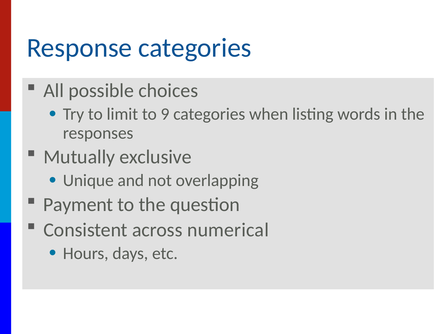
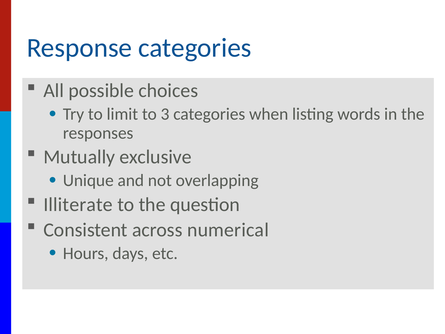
9: 9 -> 3 (165, 114)
Payment: Payment -> Illiterate (78, 204)
